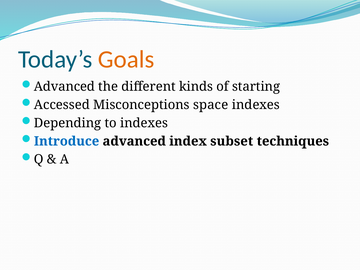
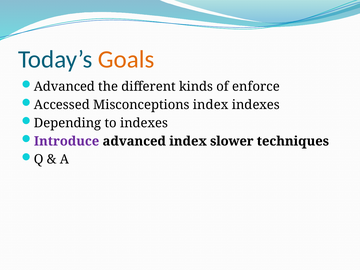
starting: starting -> enforce (256, 87)
Misconceptions space: space -> index (211, 105)
Introduce colour: blue -> purple (67, 141)
subset: subset -> slower (232, 141)
